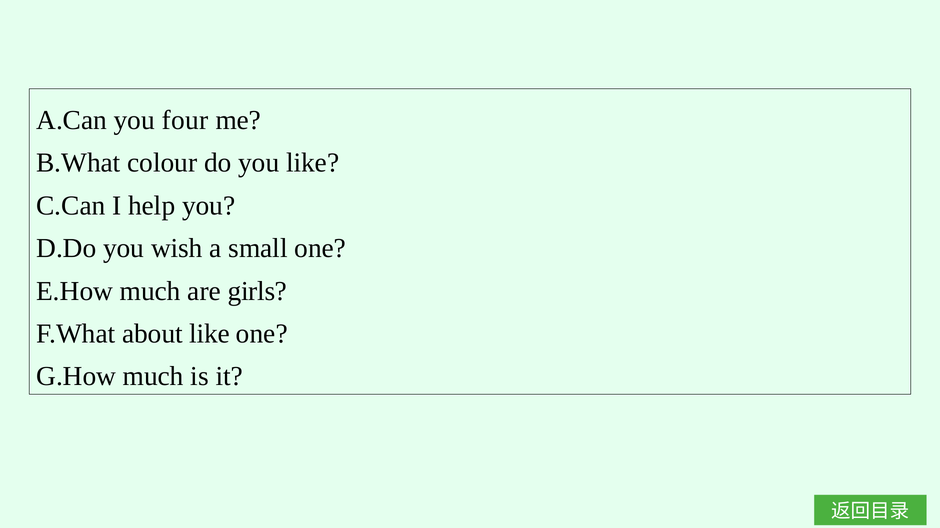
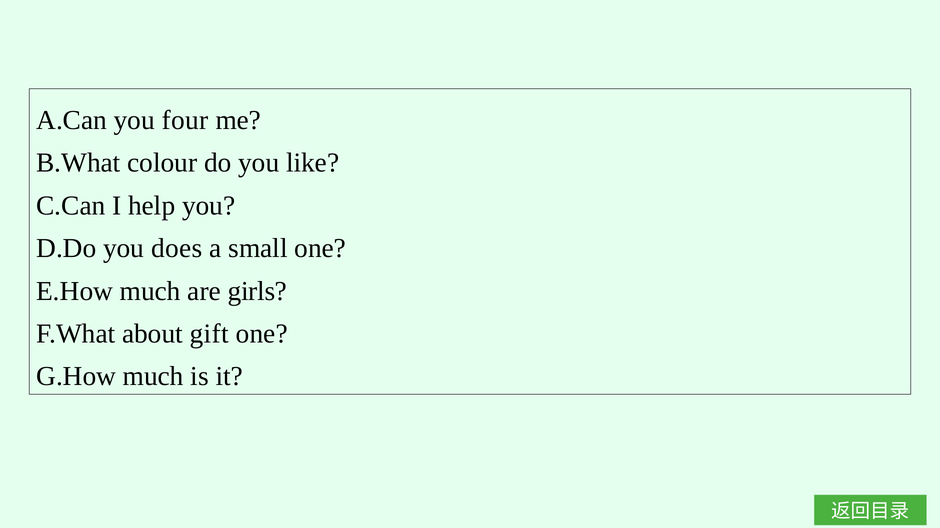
wish: wish -> does (177, 249)
about like: like -> gift (209, 334)
